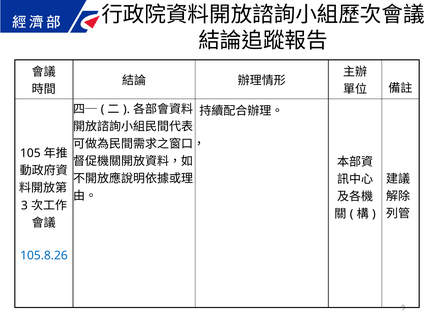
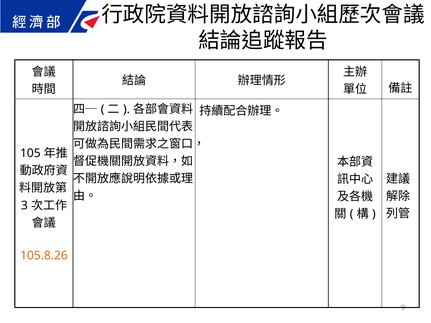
105.8.26 colour: blue -> orange (44, 256)
